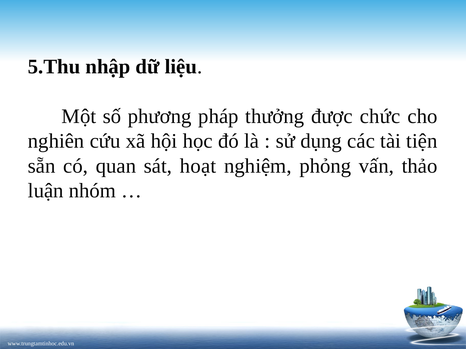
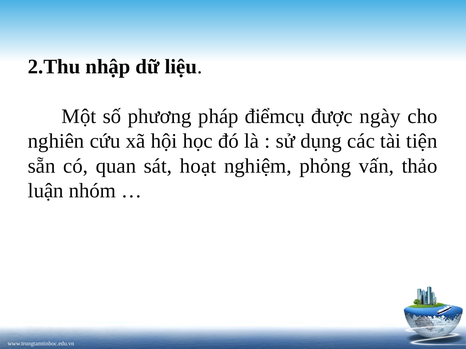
5.Thu: 5.Thu -> 2.Thu (54, 67)
thưởng: thưởng -> điểmcụ (275, 116)
chức: chức -> ngày (380, 116)
